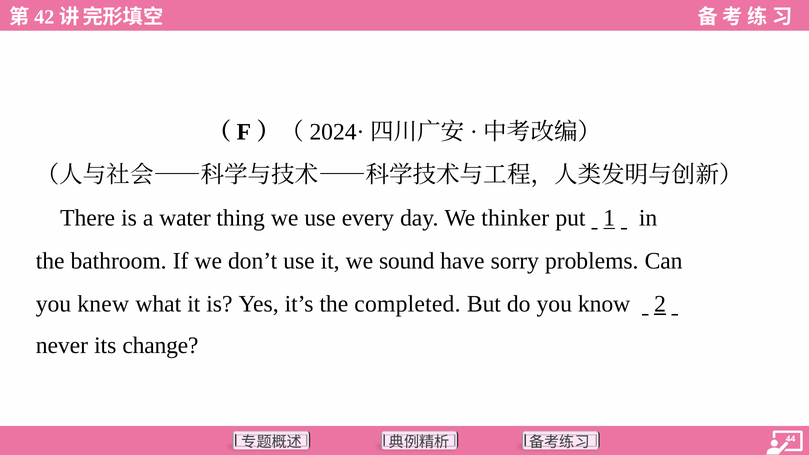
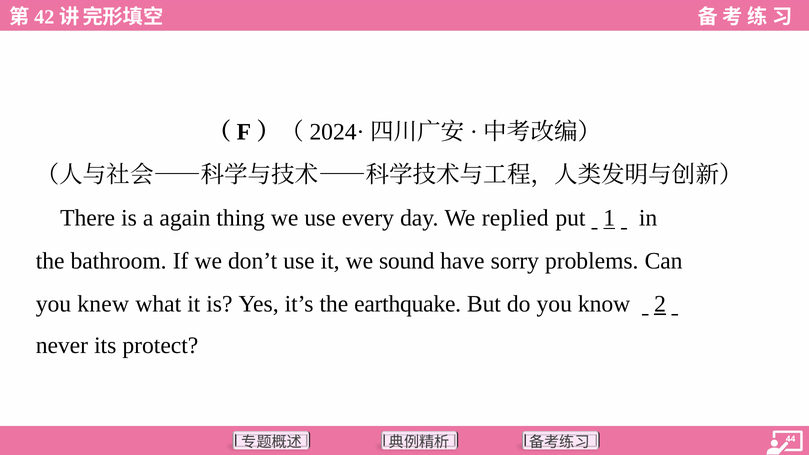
water: water -> again (185, 218)
thinker: thinker -> replied (515, 218)
completed: completed -> earthquake (408, 304)
change: change -> protect (160, 345)
